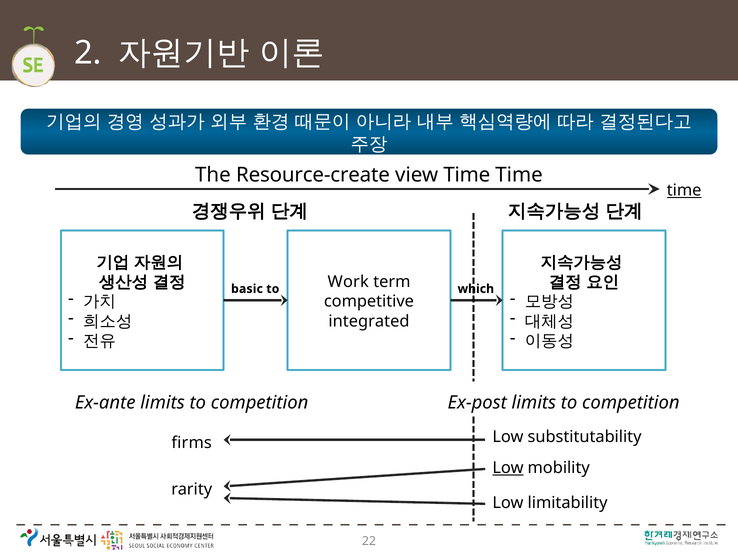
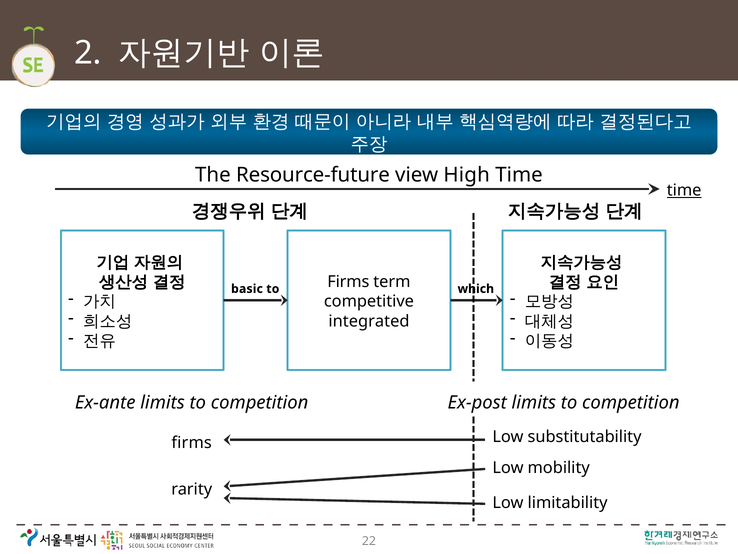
Resource-create: Resource-create -> Resource-future (313, 175)
view Time: Time -> High (467, 175)
Work: Work -> Firms (348, 281)
Low underline: present -> none (508, 467)
